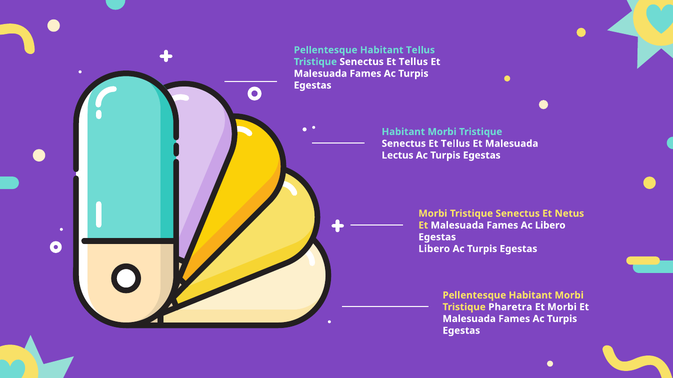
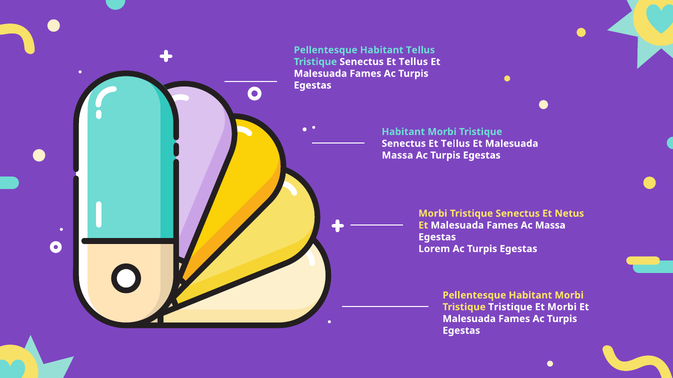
Lectus: Lectus -> Massa (397, 156)
Ac Libero: Libero -> Massa (550, 226)
Libero: Libero -> Lorem (434, 249)
Tristique Pharetra: Pharetra -> Tristique (510, 307)
